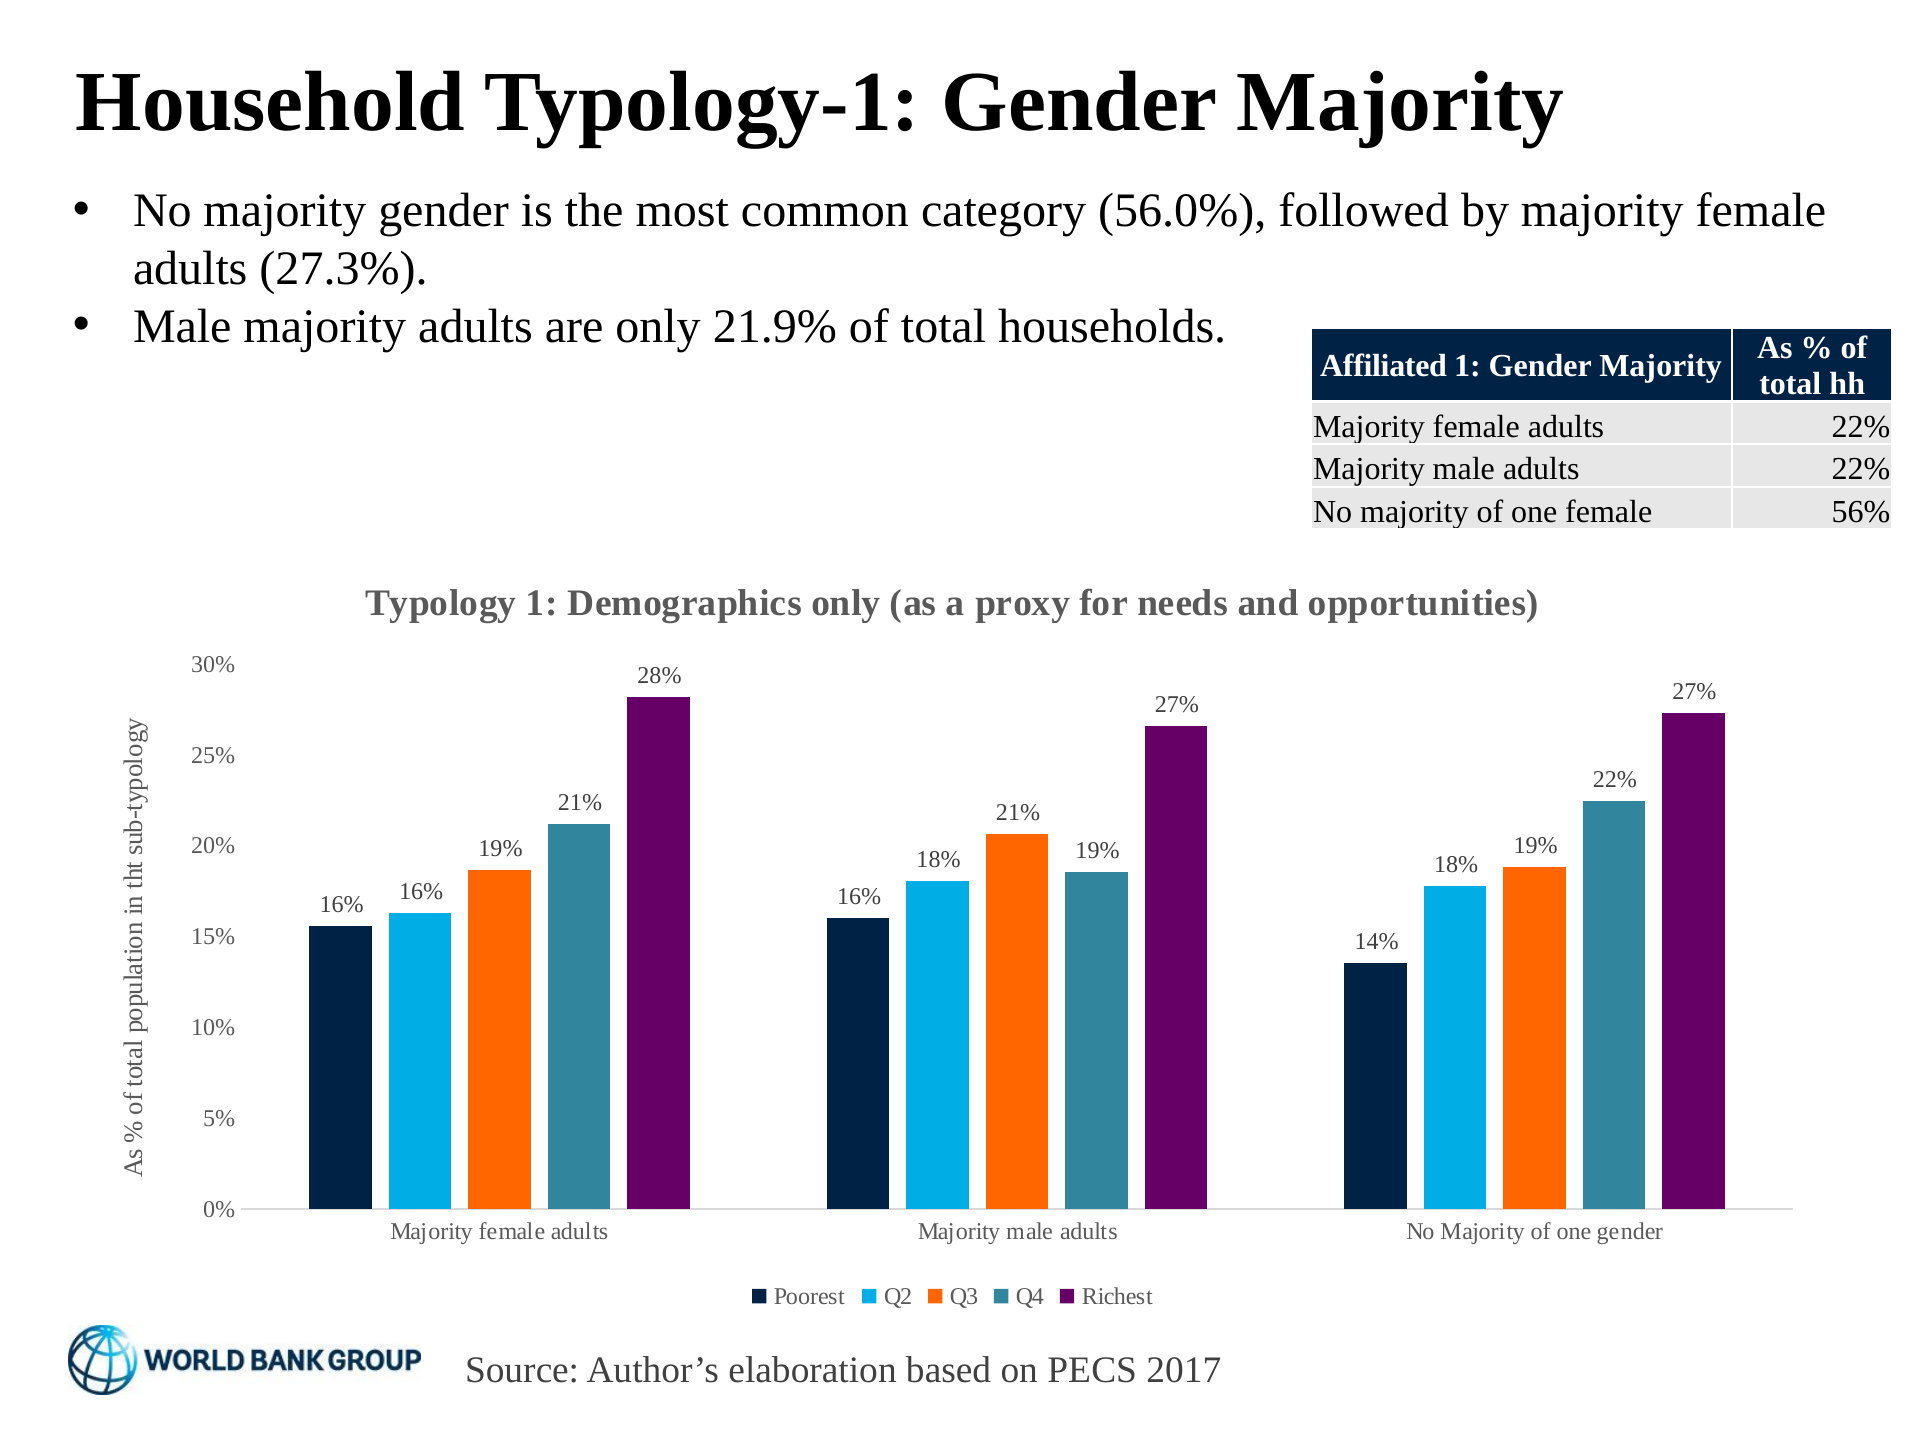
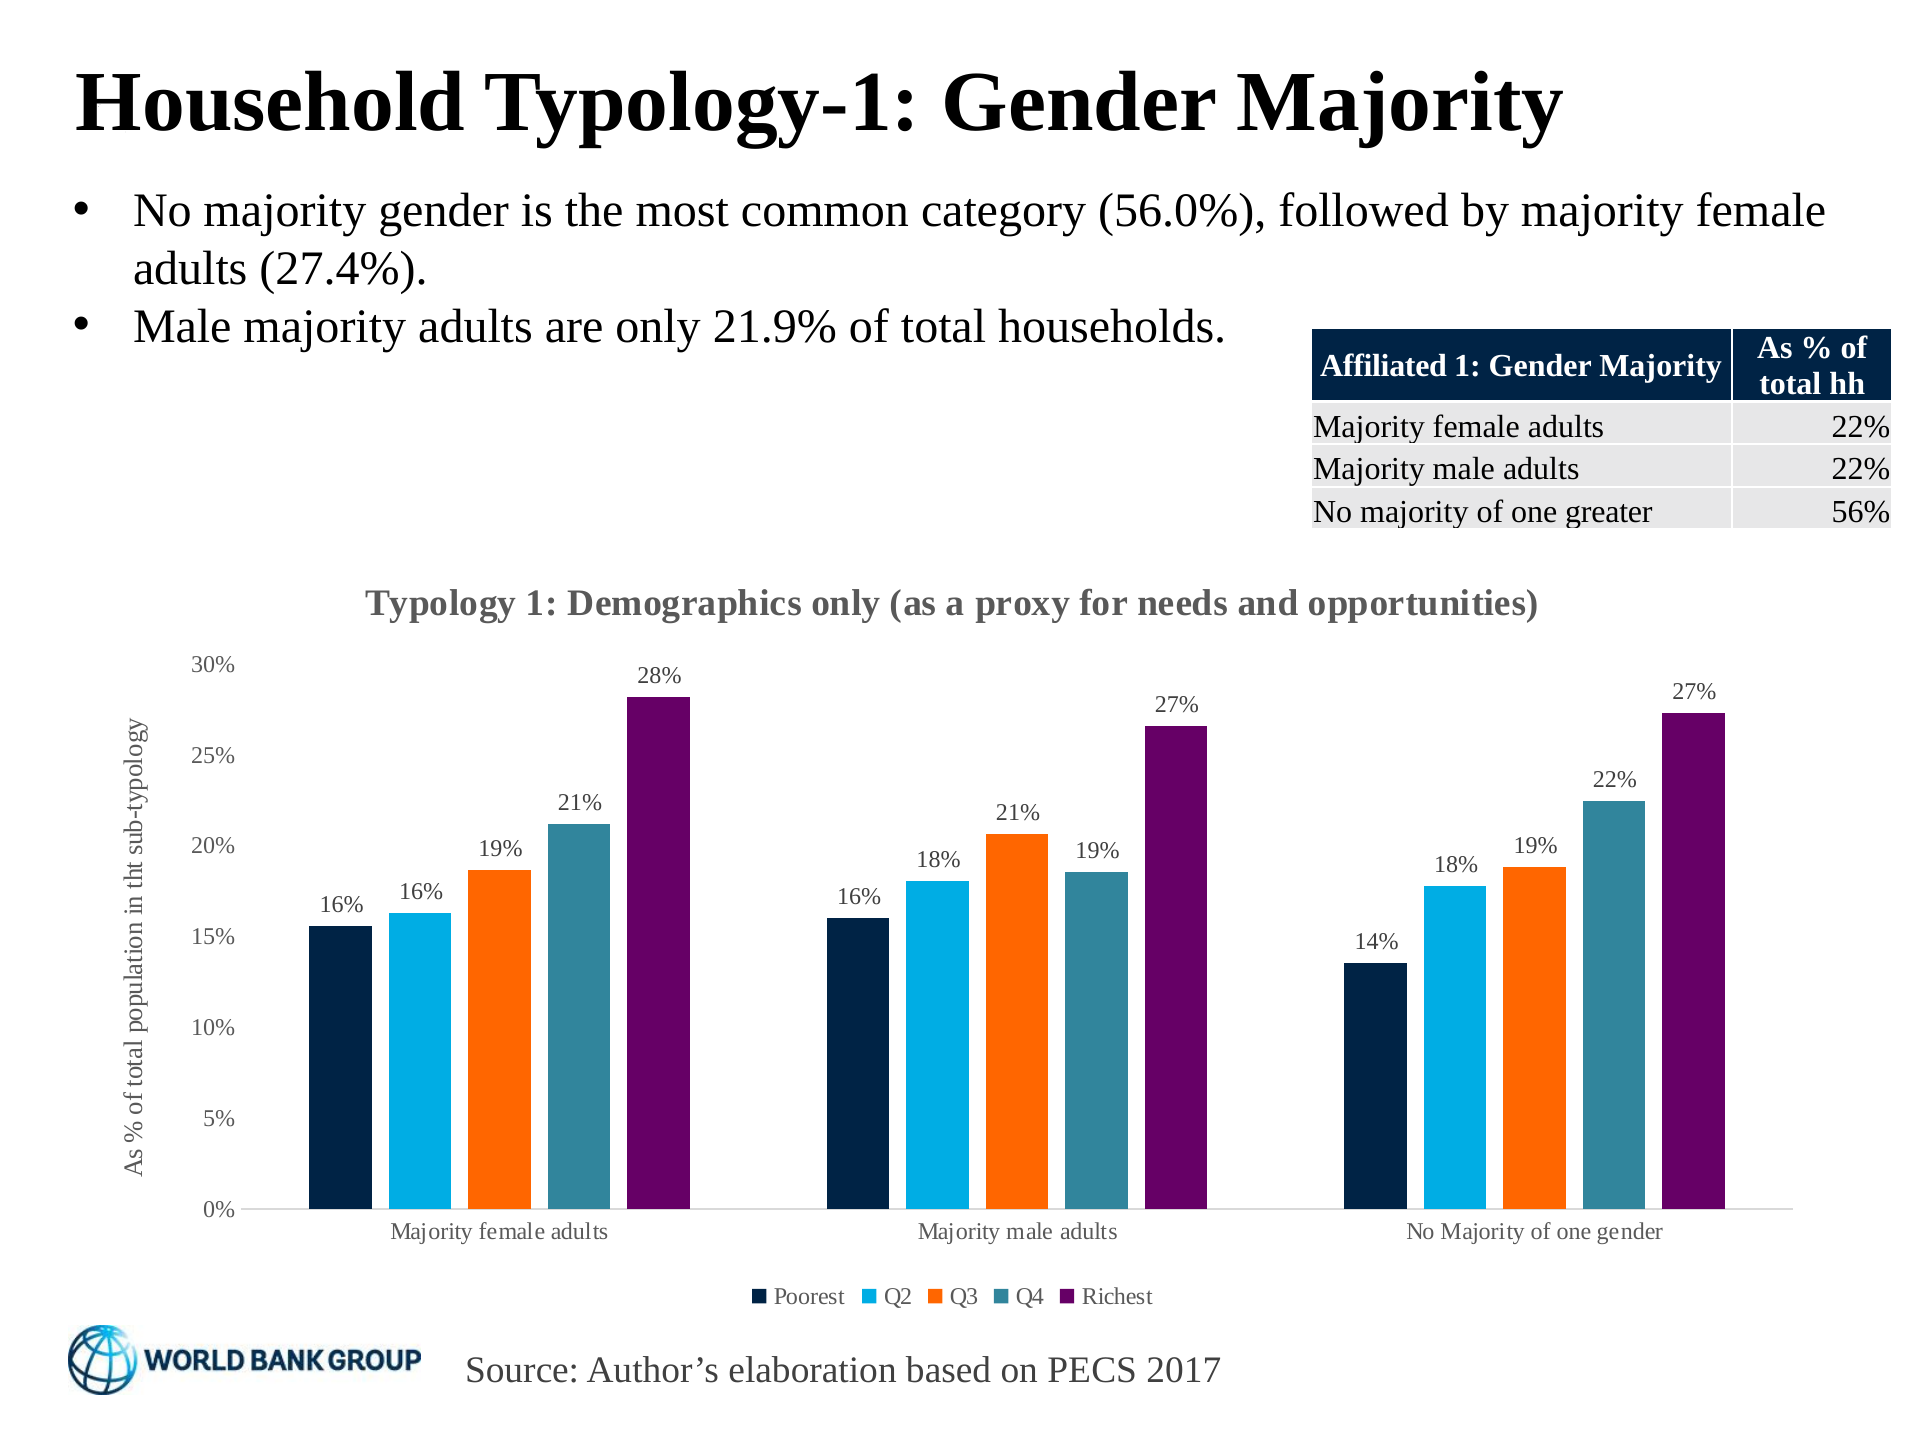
27.3%: 27.3% -> 27.4% (344, 269)
one female: female -> greater (1609, 512)
